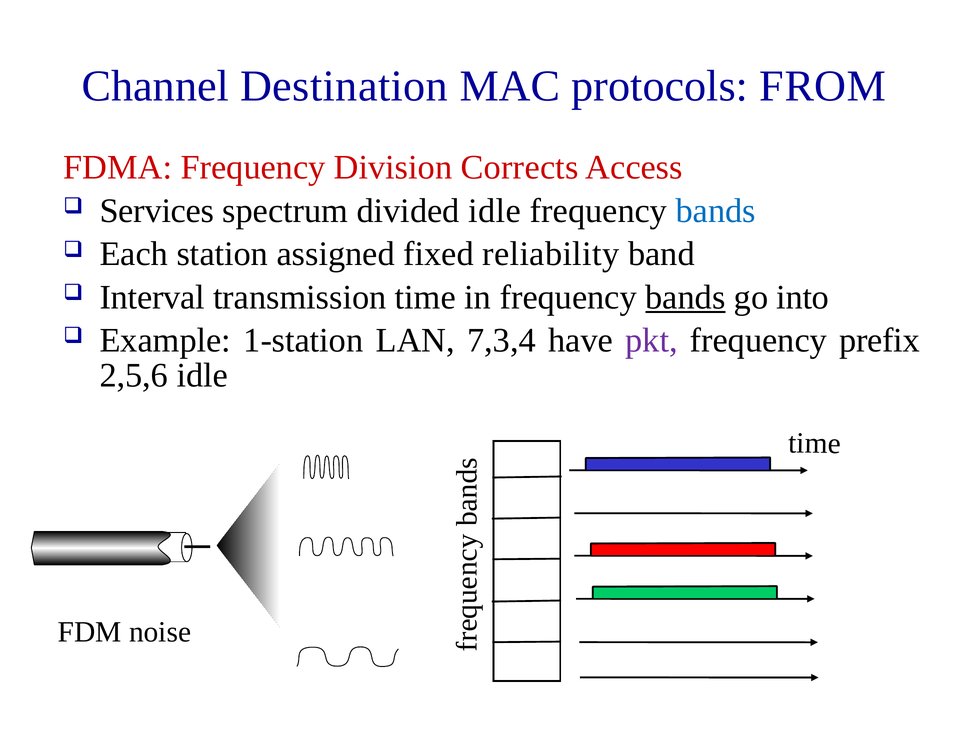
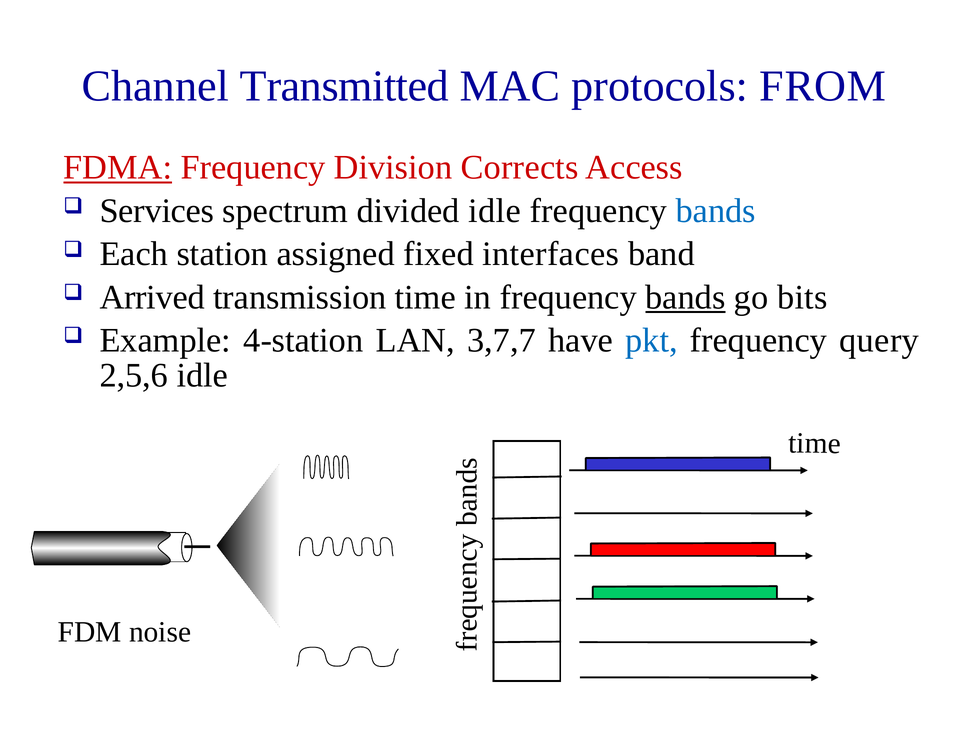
Destination: Destination -> Transmitted (345, 86)
FDMA underline: none -> present (118, 168)
reliability: reliability -> interfaces (551, 254)
Interval: Interval -> Arrived (152, 297)
into: into -> bits (802, 297)
1-station: 1-station -> 4-station (303, 340)
7,3,4: 7,3,4 -> 3,7,7 (502, 340)
pkt colour: purple -> blue (651, 340)
prefix: prefix -> query (879, 340)
